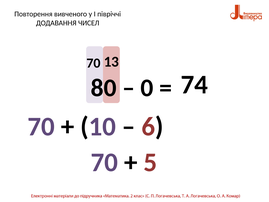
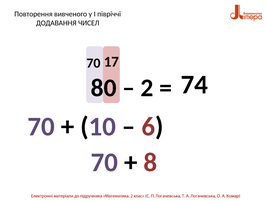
13: 13 -> 17 (111, 62)
0: 0 -> 2 (147, 88)
5: 5 -> 8 (150, 162)
